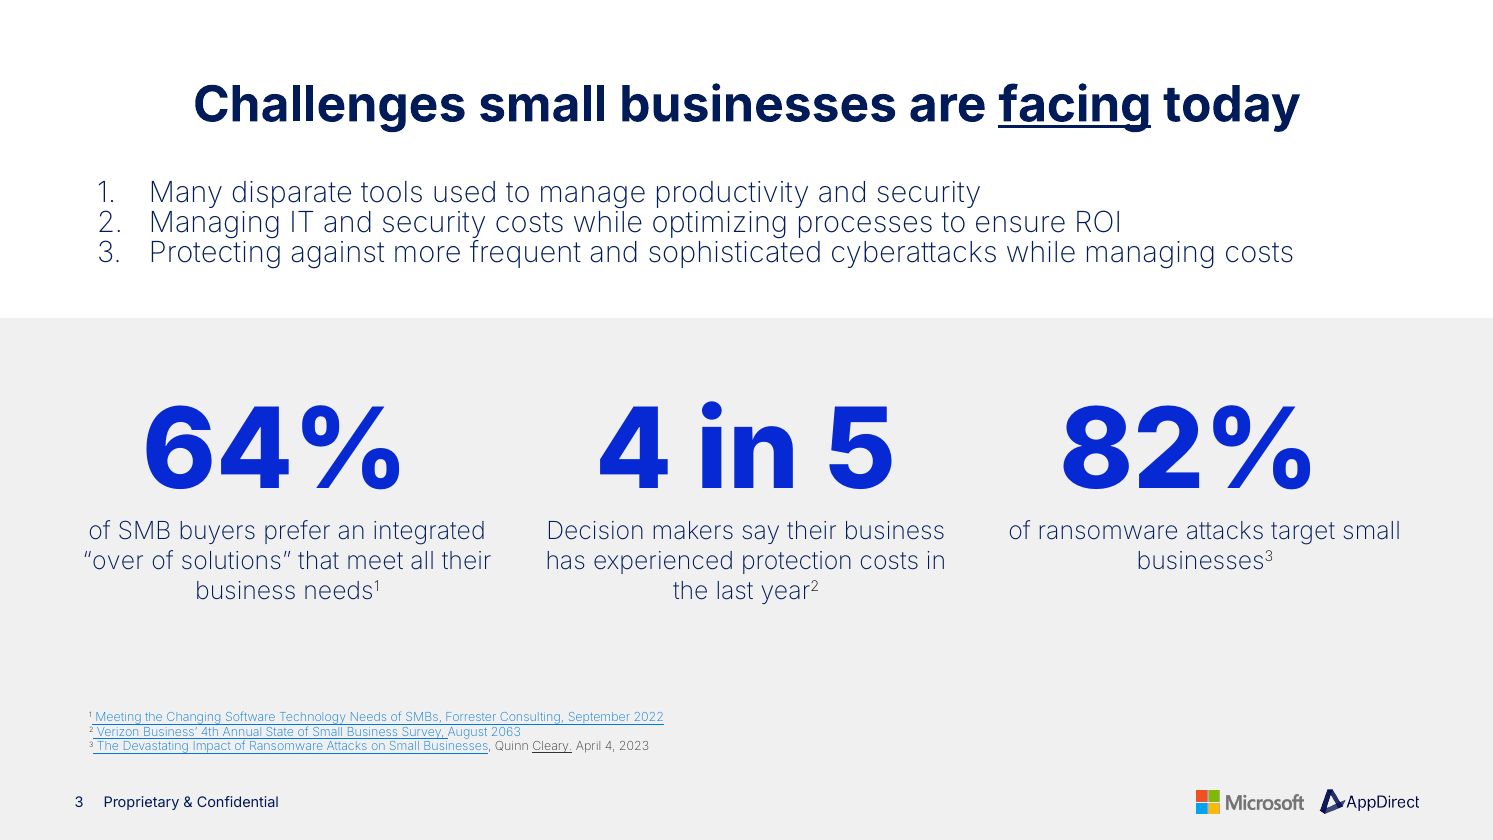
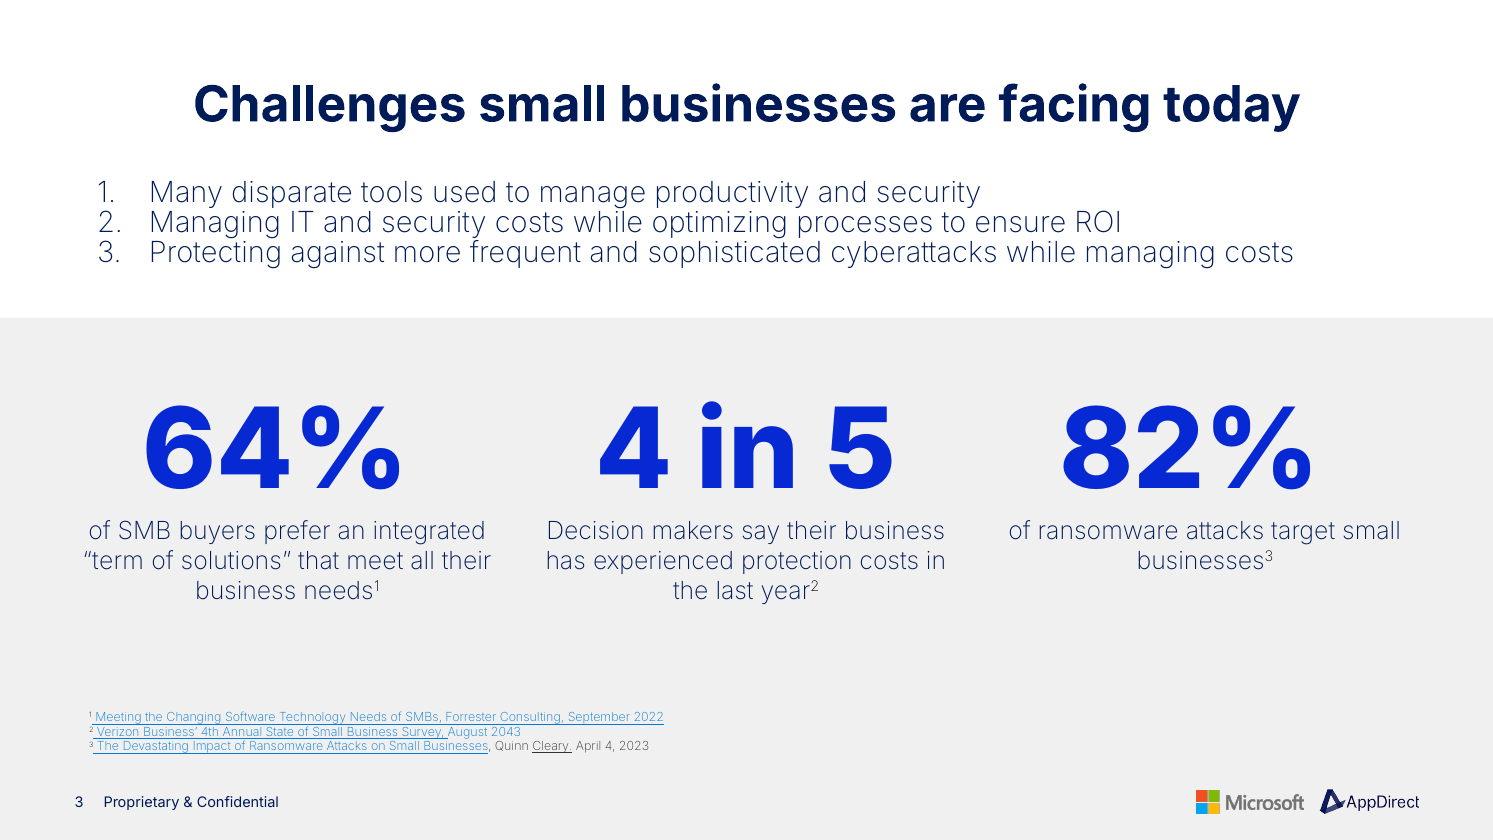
facing underline: present -> none (1075, 105)
over: over -> term (113, 561)
2063: 2063 -> 2043 (506, 732)
